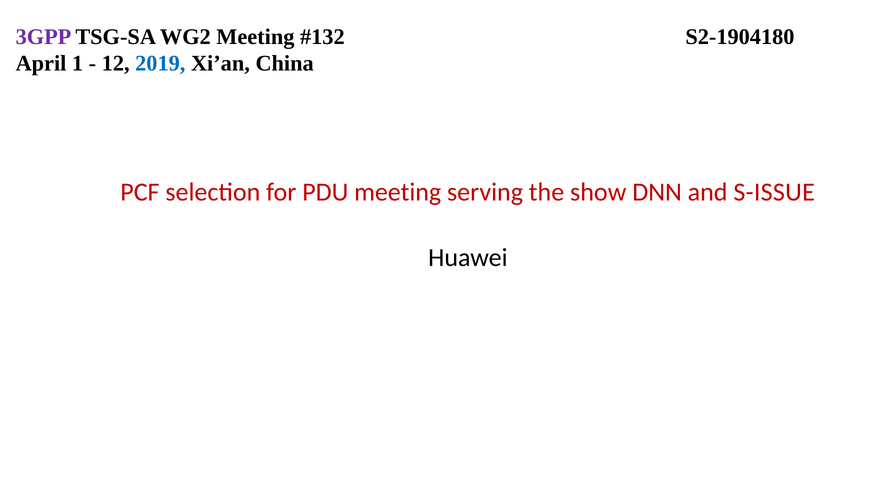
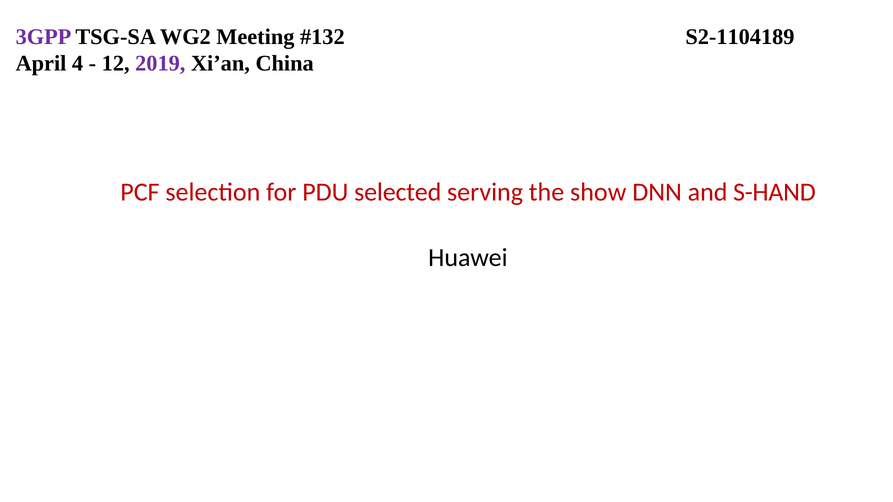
S2-1904180: S2-1904180 -> S2-1104189 (740, 37)
1: 1 -> 4 (78, 64)
2019 colour: blue -> purple (160, 64)
PDU meeting: meeting -> selected (398, 192)
S-ISSUE: S-ISSUE -> S-HAND (774, 192)
